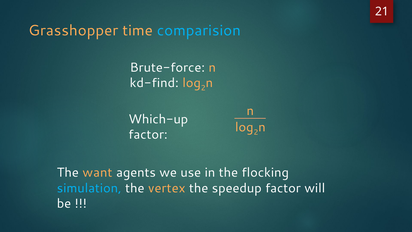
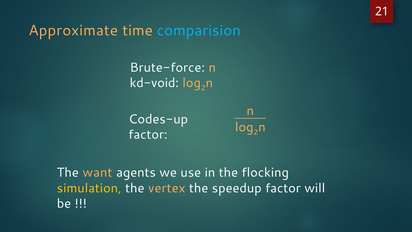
Grasshopper: Grasshopper -> Approximate (73, 31)
kd-find: kd-find -> kd-void (154, 83)
Which-up: Which-up -> Codes-up (158, 119)
simulation colour: light blue -> yellow (89, 188)
